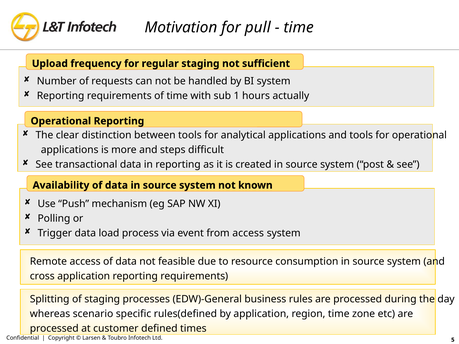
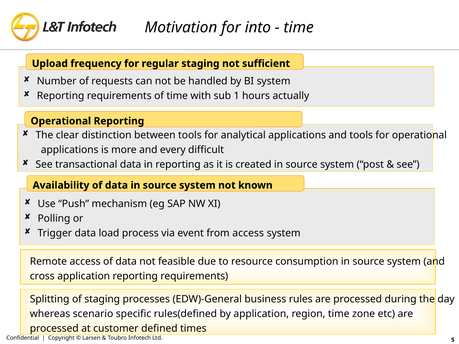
pull: pull -> into (258, 27)
steps: steps -> every (173, 150)
